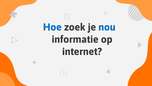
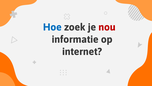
nou colour: blue -> red (107, 27)
